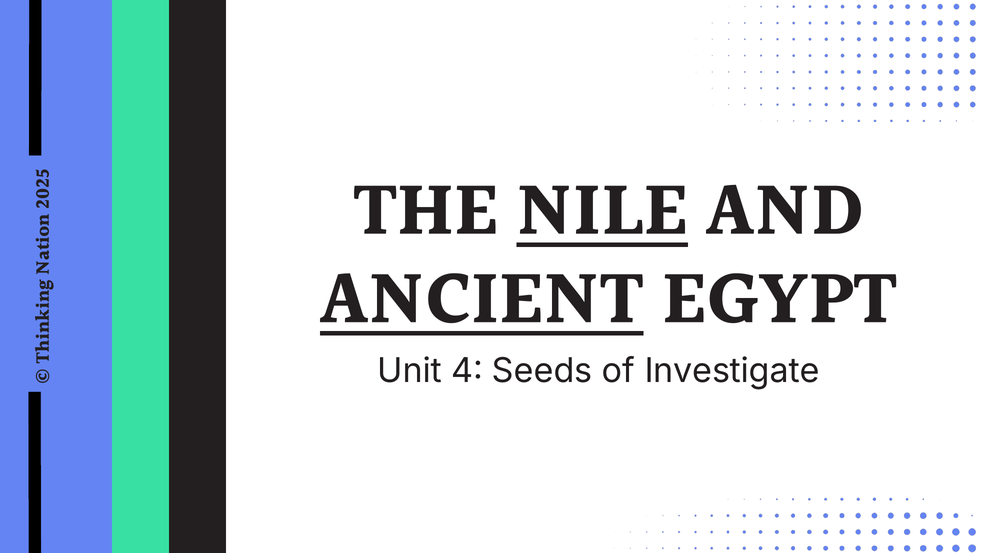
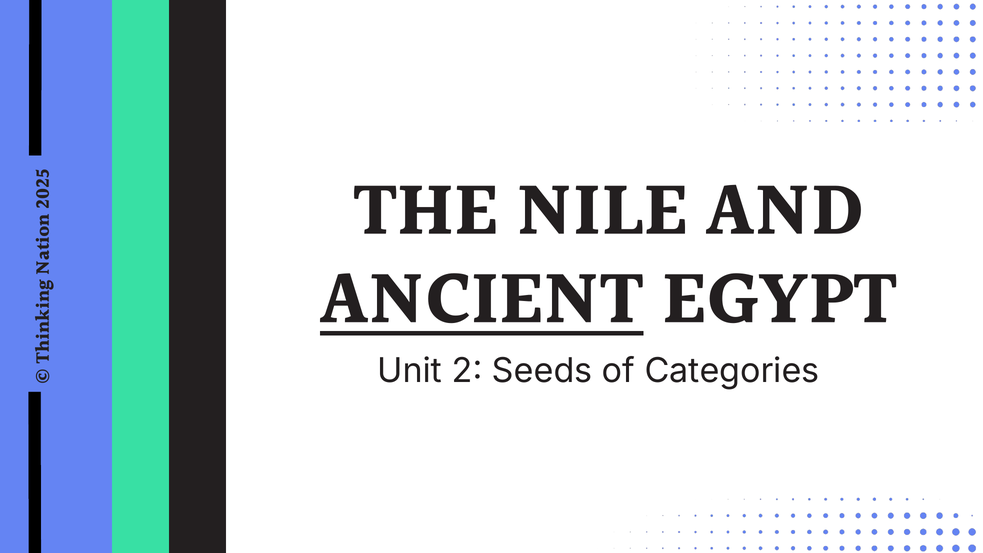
NILE underline: present -> none (602, 213)
Unit 4: 4 -> 2 (467, 371)
Investigate: Investigate -> Categories (732, 371)
